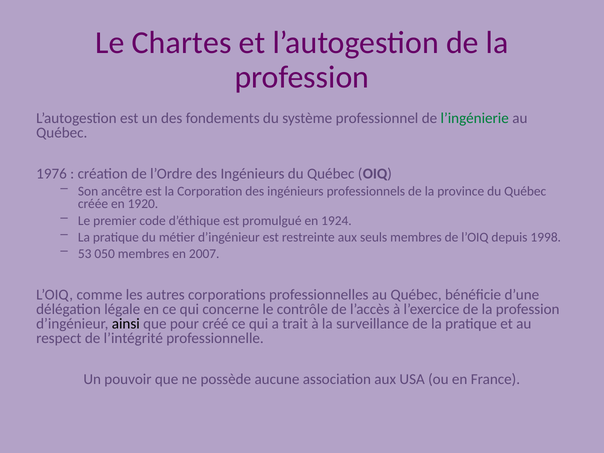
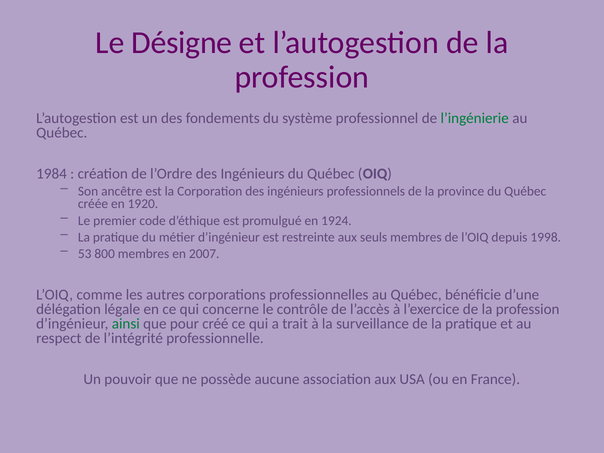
Chartes: Chartes -> Désigne (182, 43)
1976: 1976 -> 1984 (52, 174)
050: 050 -> 800 (105, 254)
ainsi colour: black -> green (126, 324)
